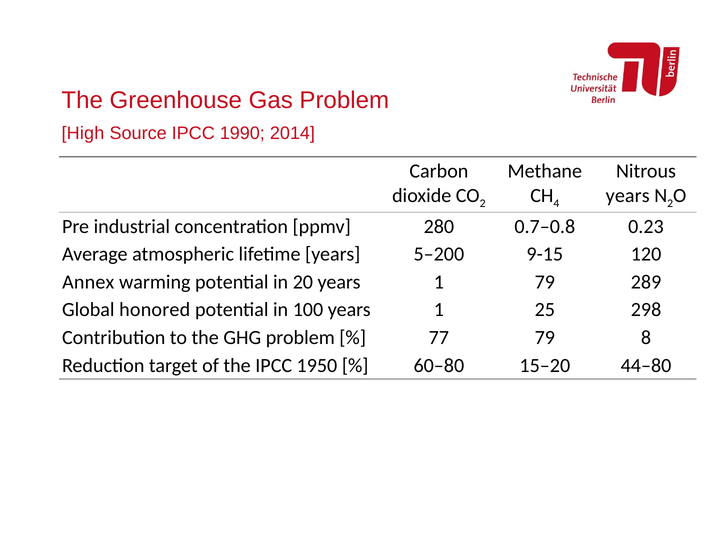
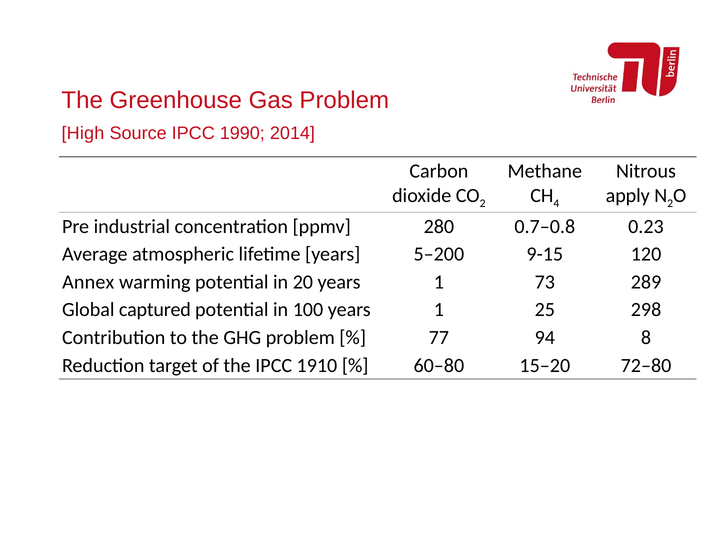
years: years -> apply (628, 195)
1 79: 79 -> 73 (545, 282)
honored: honored -> captured (155, 310)
77 79: 79 -> 94 (545, 337)
1950: 1950 -> 1910 (317, 365)
44–80: 44–80 -> 72–80 (646, 365)
